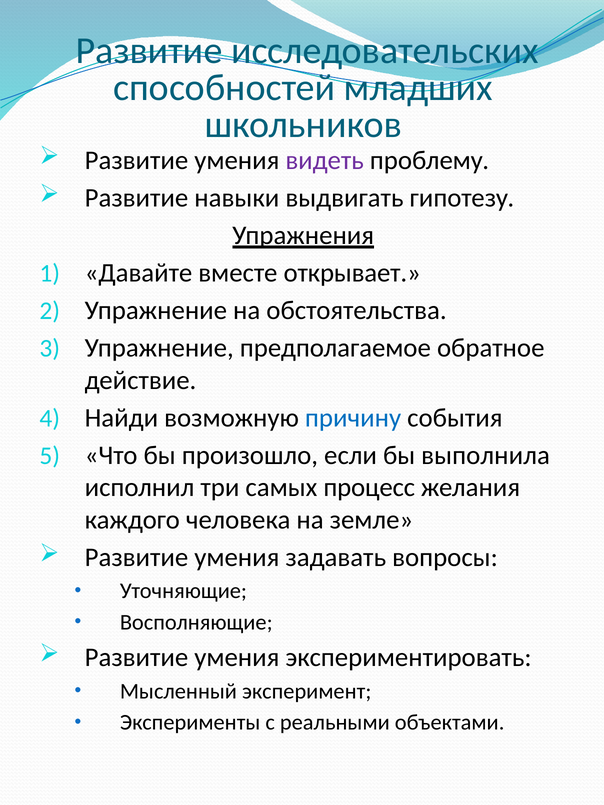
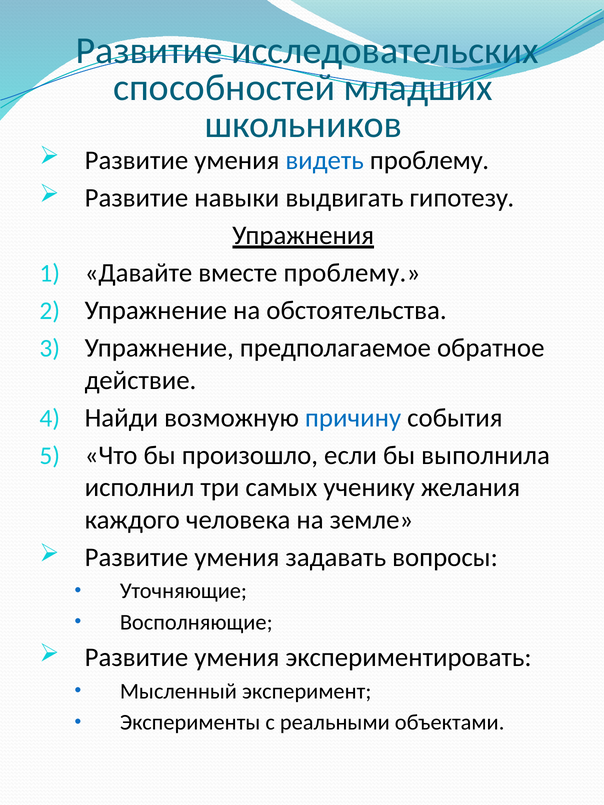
видеть colour: purple -> blue (325, 160)
вместе открывает: открывает -> проблему (352, 273)
процесс: процесс -> ученику (369, 488)
